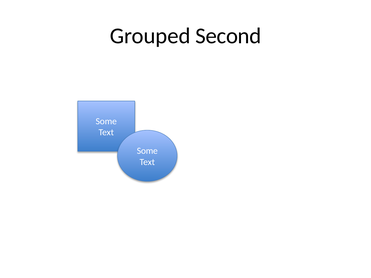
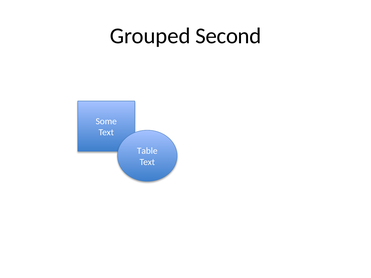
Some: Some -> Table (147, 151)
